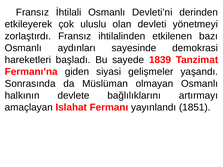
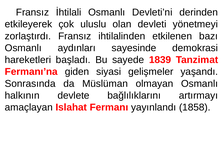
1851: 1851 -> 1858 (195, 108)
